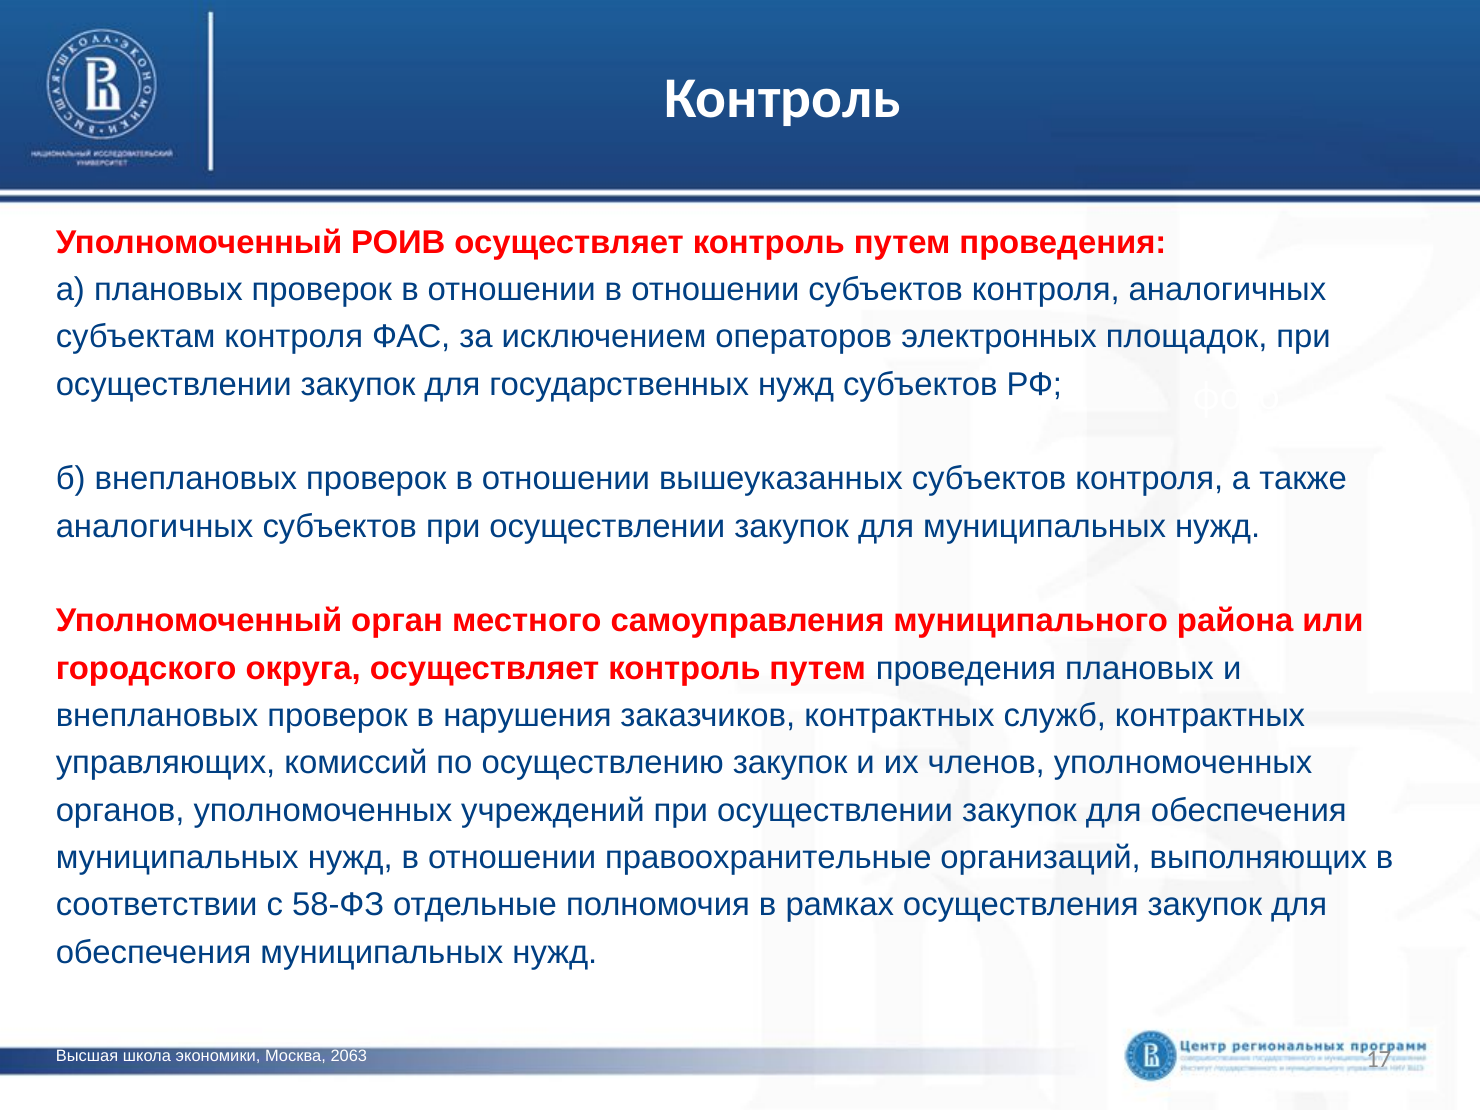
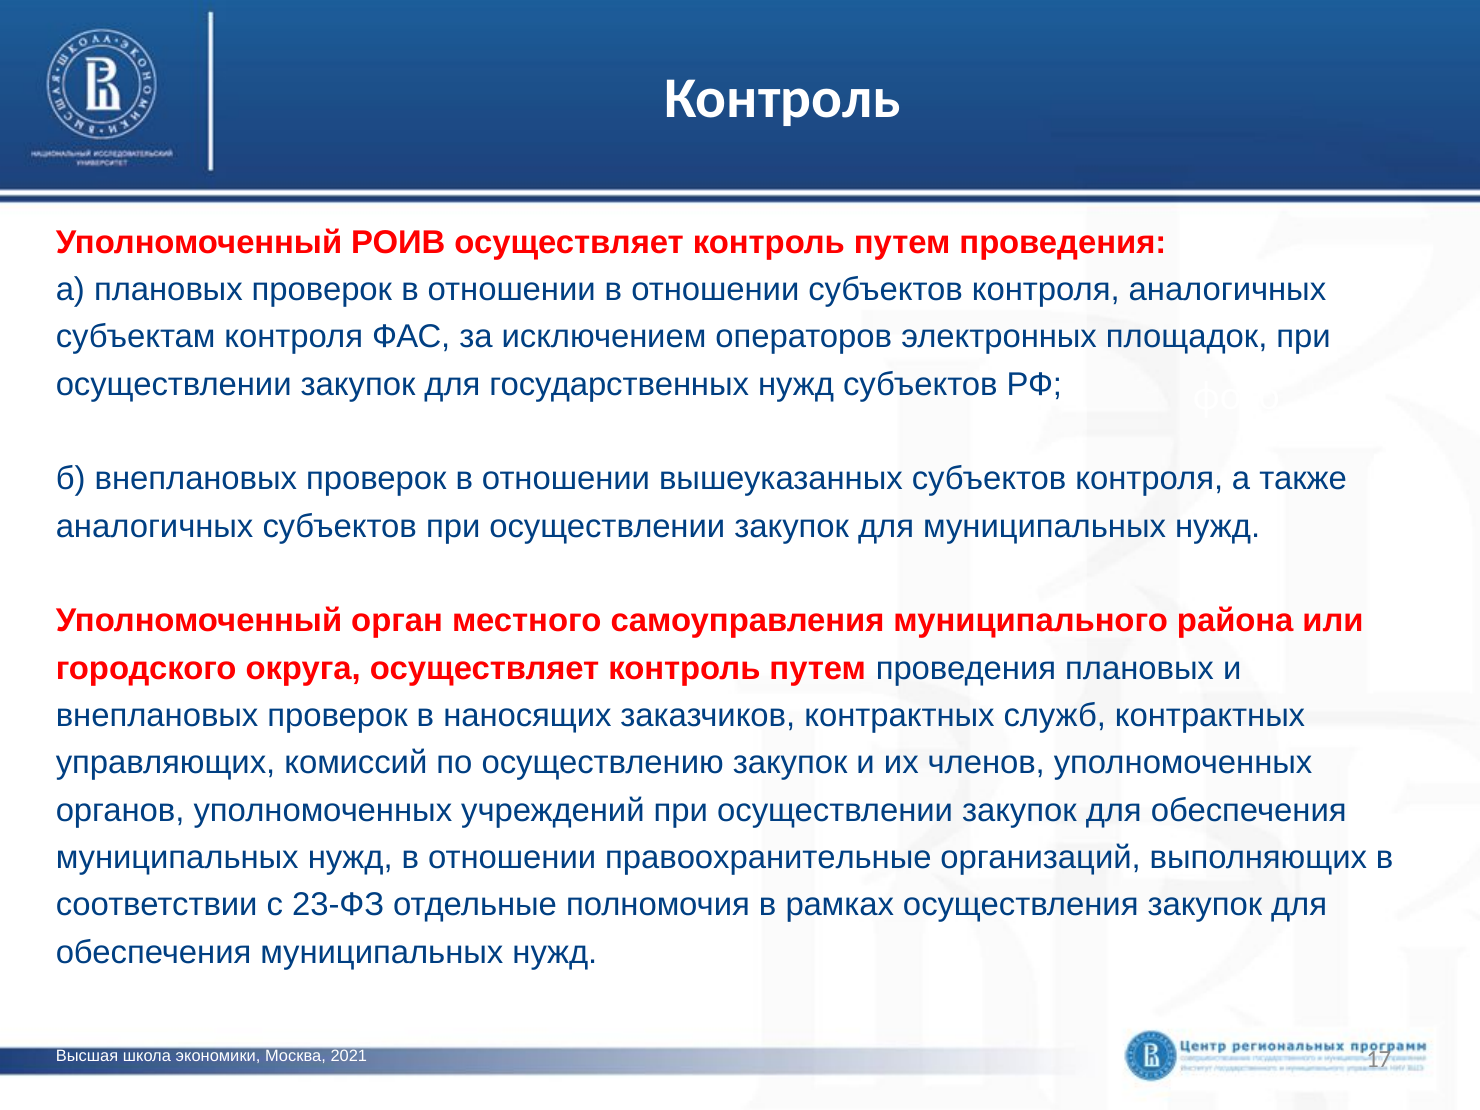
нарушения: нарушения -> наносящих (527, 716)
58-ФЗ: 58-ФЗ -> 23-ФЗ (338, 905)
2063: 2063 -> 2021 (349, 1057)
